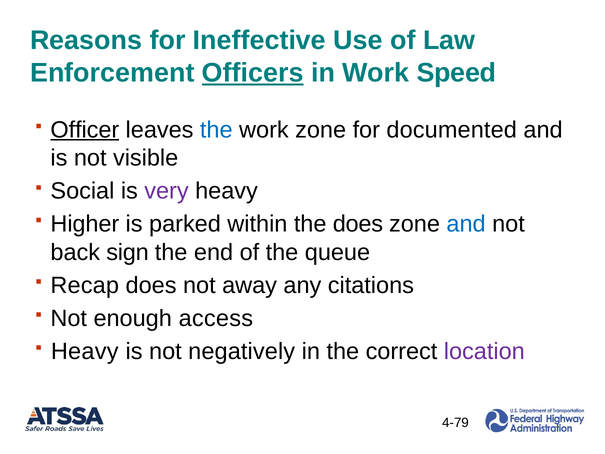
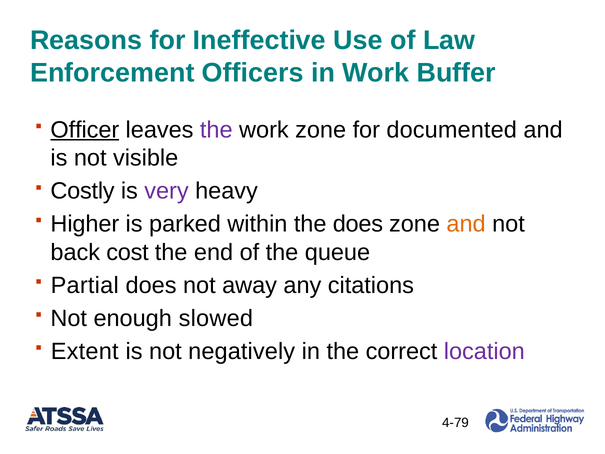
Officers underline: present -> none (253, 73)
Speed: Speed -> Buffer (456, 73)
the colour: blue -> purple (216, 130)
Social: Social -> Costly (83, 191)
and colour: blue -> orange (466, 224)
sign: sign -> cost (128, 252)
Recap: Recap -> Partial (85, 285)
access: access -> slowed (216, 318)
Heavy: Heavy -> Extent (85, 351)
